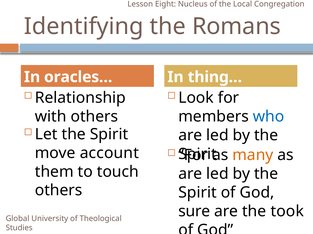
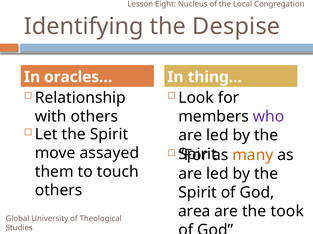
Romans: Romans -> Despise (236, 26)
who colour: blue -> purple (269, 117)
account: account -> assayed (109, 153)
sure: sure -> area (194, 212)
